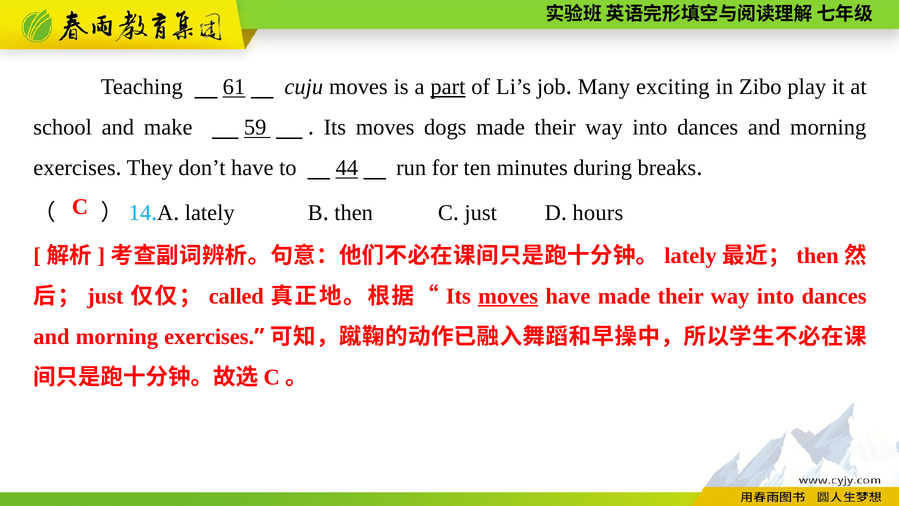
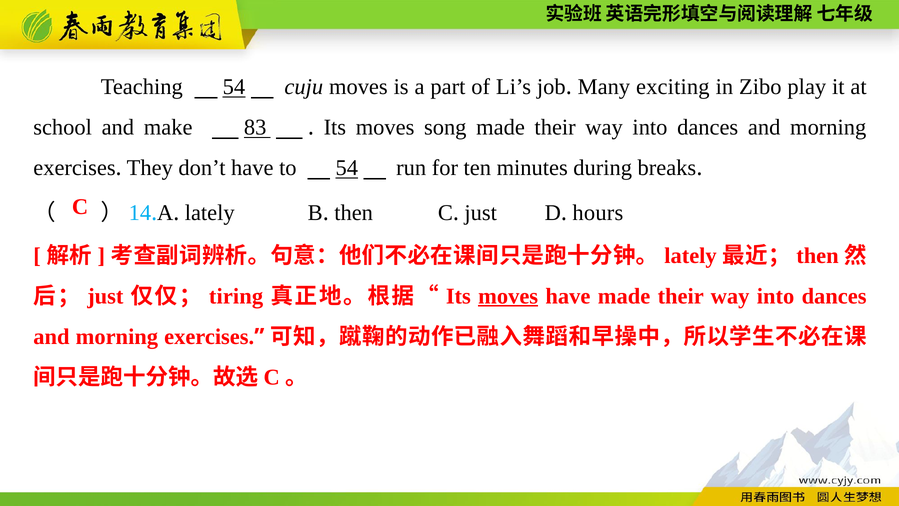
Teaching 61: 61 -> 54 (234, 87)
part underline: present -> none (448, 87)
59: 59 -> 83 (255, 127)
dogs: dogs -> song (445, 127)
to 44: 44 -> 54 (347, 168)
called: called -> tiring (236, 296)
